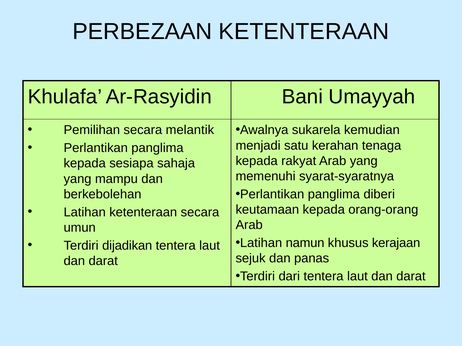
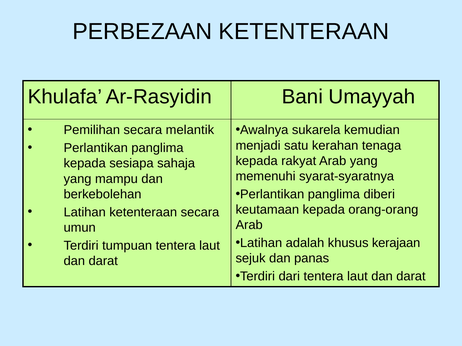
namun: namun -> adalah (305, 243)
dijadikan: dijadikan -> tumpuan (127, 246)
